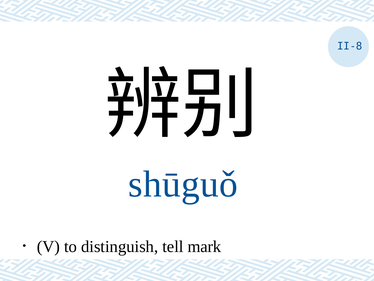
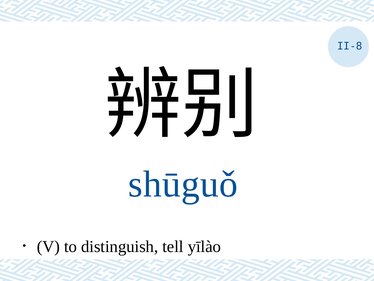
mark: mark -> yīlào (204, 246)
